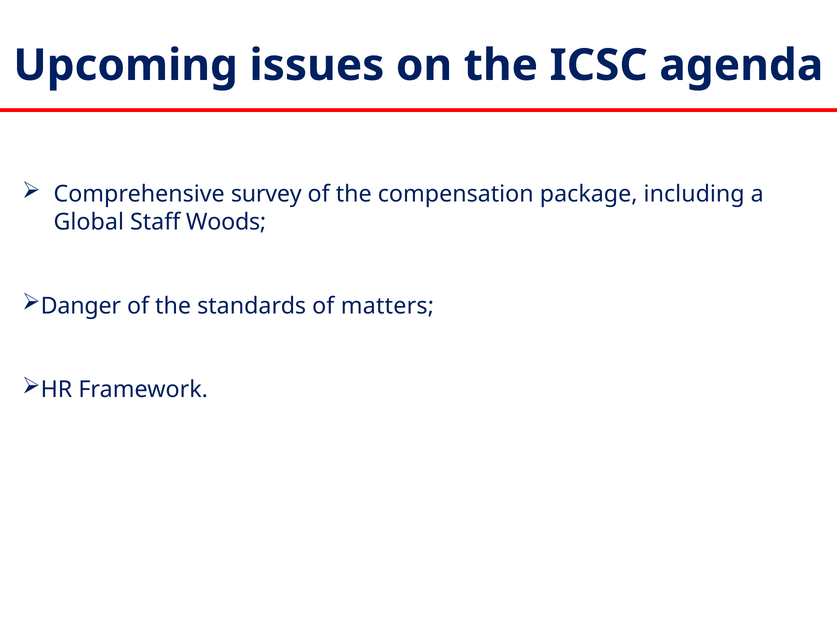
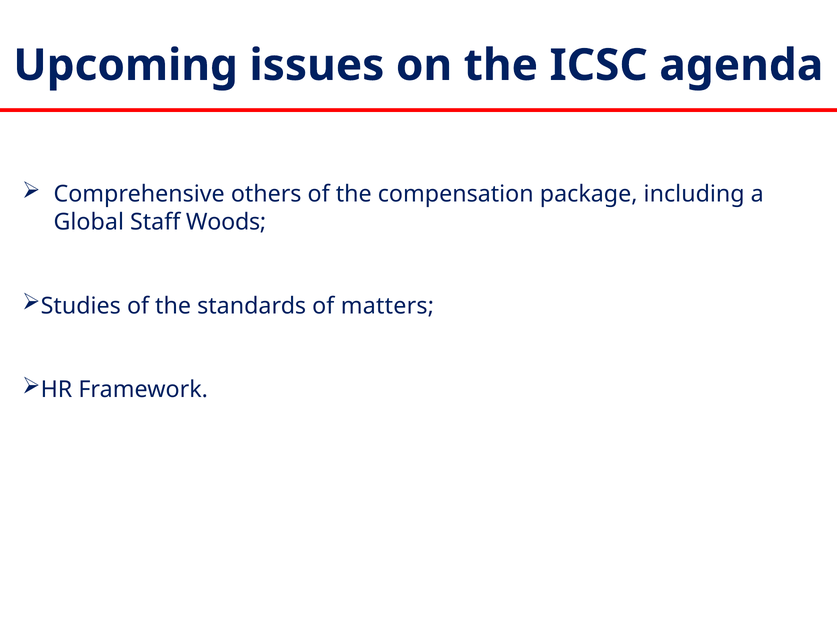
survey: survey -> others (266, 194)
Danger: Danger -> Studies (81, 306)
